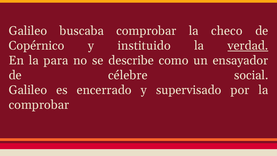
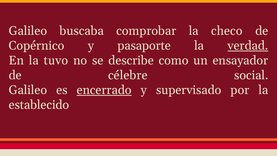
instituido: instituido -> pasaporte (144, 46)
para: para -> tuvo (56, 60)
encerrado underline: none -> present (104, 90)
comprobar: comprobar -> establecido (39, 105)
